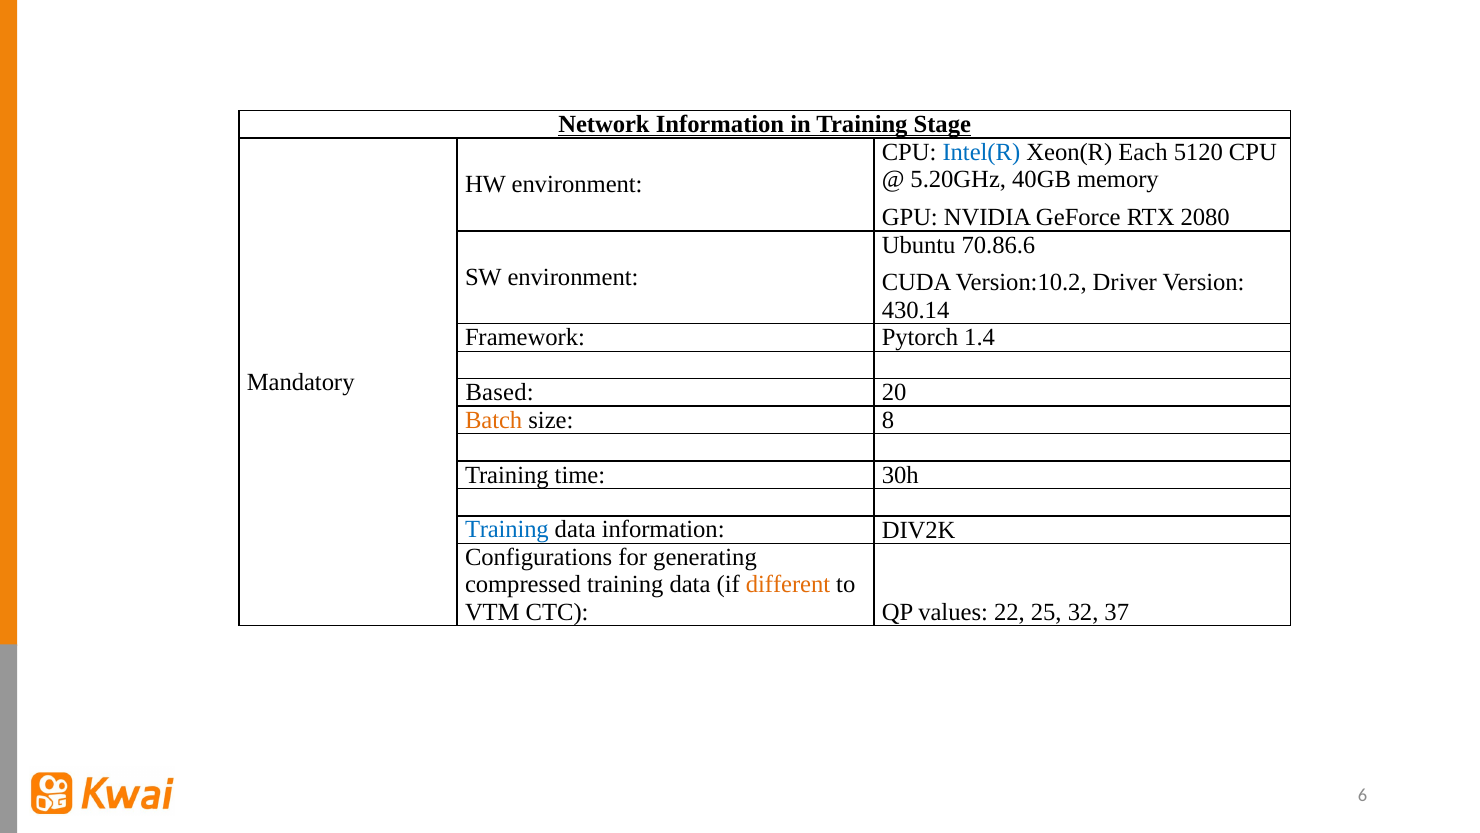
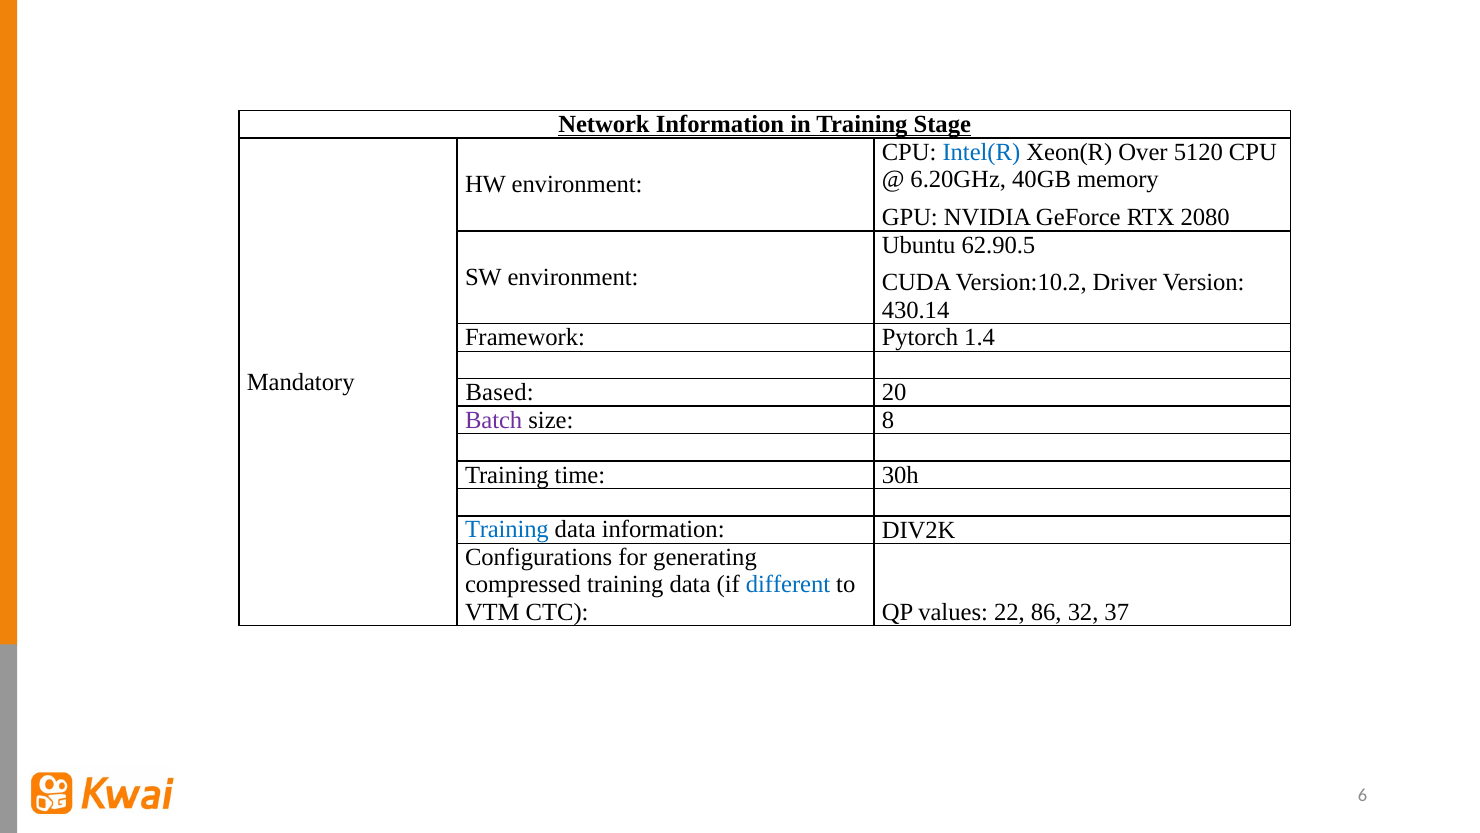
Each: Each -> Over (1143, 152)
5.20GHz: 5.20GHz -> 6.20GHz (958, 179)
70.86.6: 70.86.6 -> 62.90.5 (998, 245)
Batch colour: orange -> purple (494, 420)
different colour: orange -> blue (788, 584)
25: 25 -> 86 (1046, 612)
